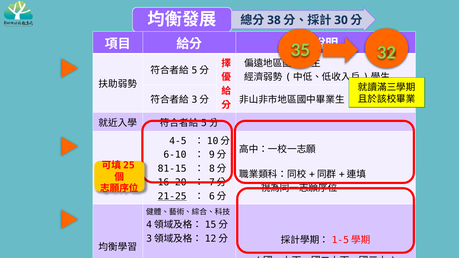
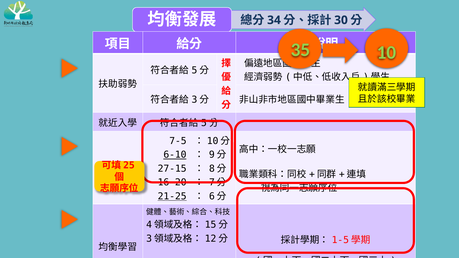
38: 38 -> 34 (274, 20)
32: 32 -> 10 (386, 52)
4-5: 4-5 -> 7-5 (178, 141)
6-10 underline: none -> present (175, 155)
81-15: 81-15 -> 27-15 (172, 169)
